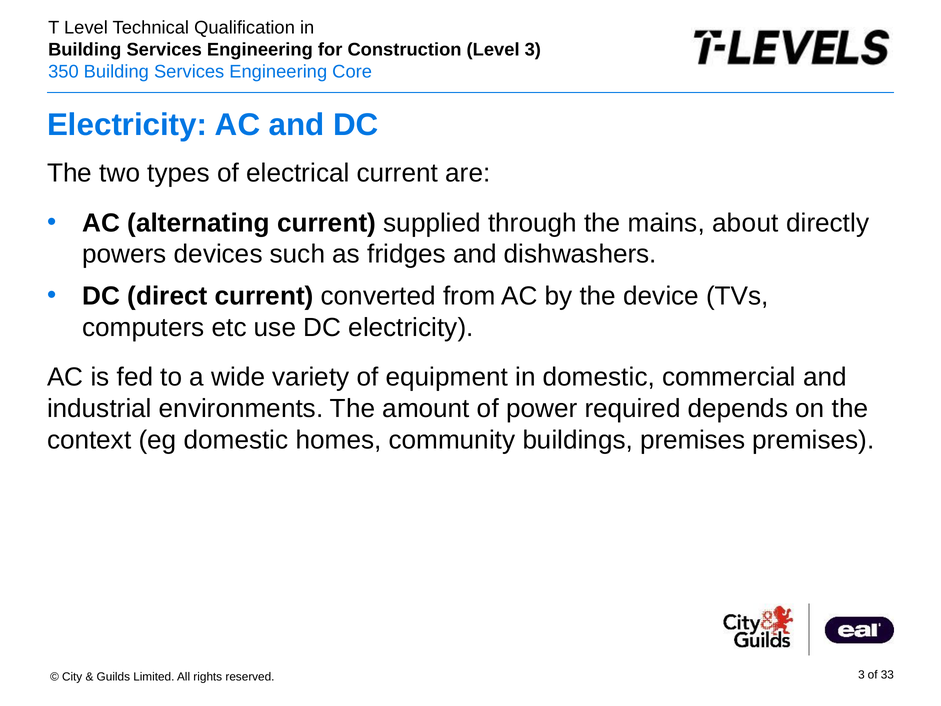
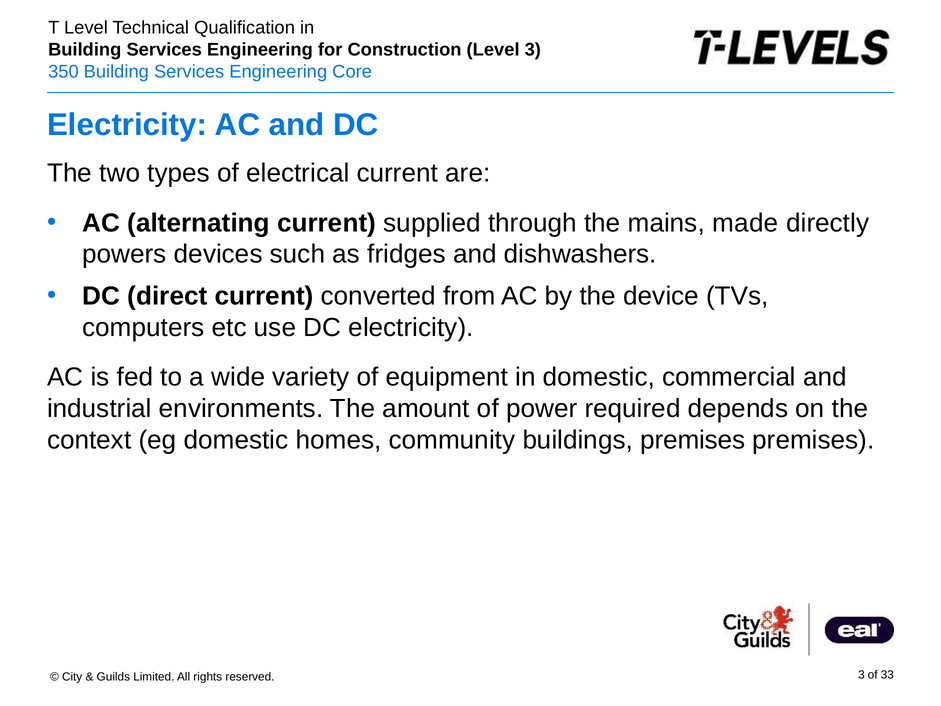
about: about -> made (745, 223)
